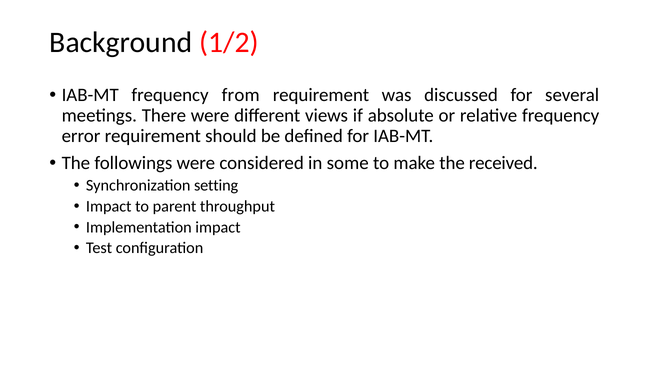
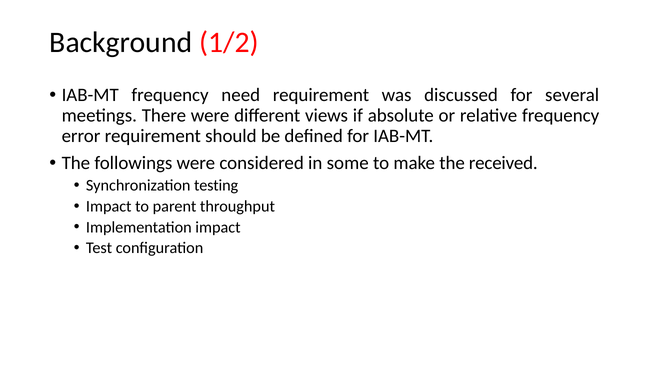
from: from -> need (241, 95)
setting: setting -> testing (216, 185)
